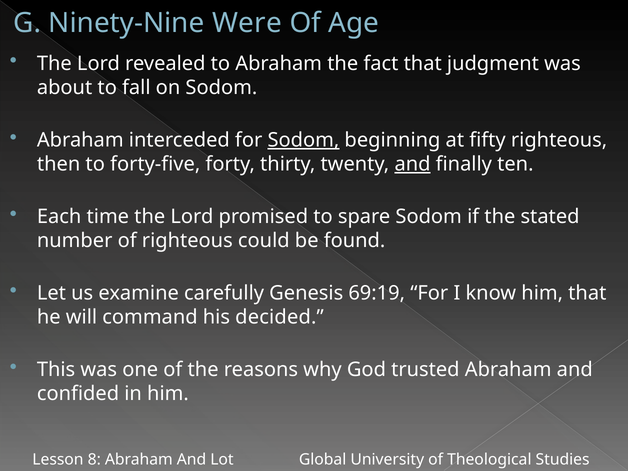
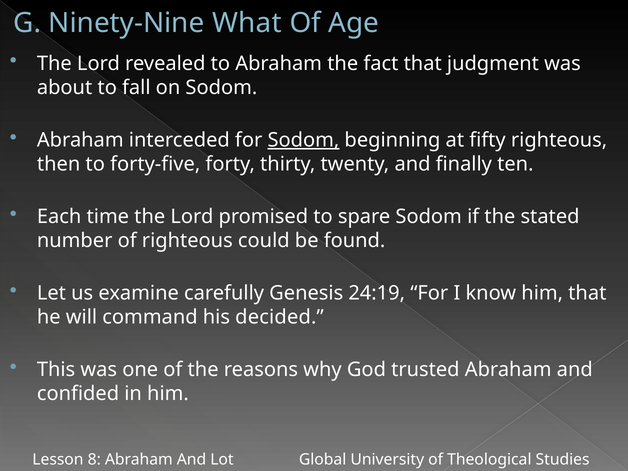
Were: Were -> What (247, 23)
and underline: present -> none (413, 164)
69:19: 69:19 -> 24:19 (377, 293)
